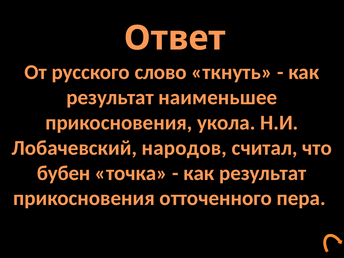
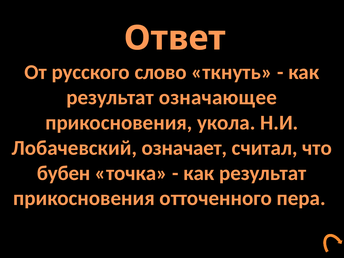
наименьшее: наименьшее -> означающее (218, 97)
народов: народов -> означает (184, 148)
